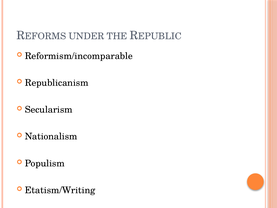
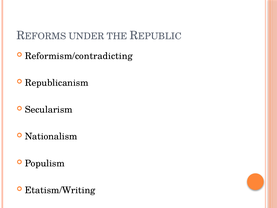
Reformism/incomparable: Reformism/incomparable -> Reformism/contradicting (79, 56)
